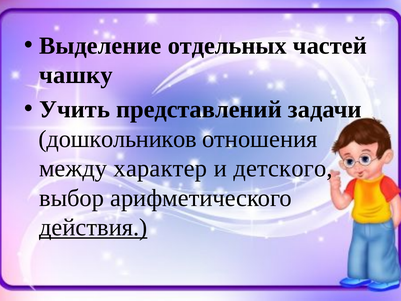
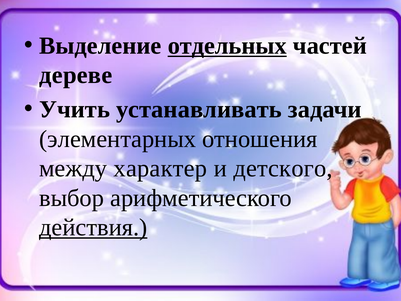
отдельных underline: none -> present (227, 46)
чашку: чашку -> дереве (76, 75)
представлений: представлений -> устанавливать (199, 109)
дошкольников: дошкольников -> элементарных (118, 139)
